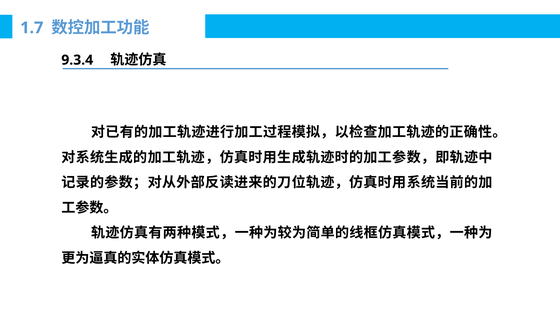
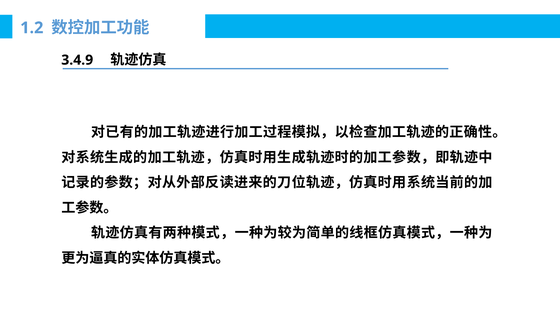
1.7: 1.7 -> 1.2 (32, 28)
9.3.4: 9.3.4 -> 3.4.9 (77, 60)
